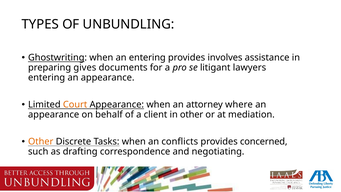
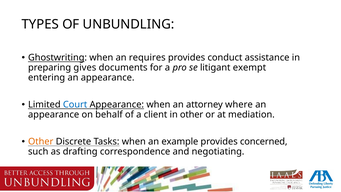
an entering: entering -> requires (147, 58)
involves: involves -> conduct (225, 58)
lawyers: lawyers -> exempt (249, 68)
Court colour: orange -> blue (75, 105)
conflicts: conflicts -> example (180, 142)
